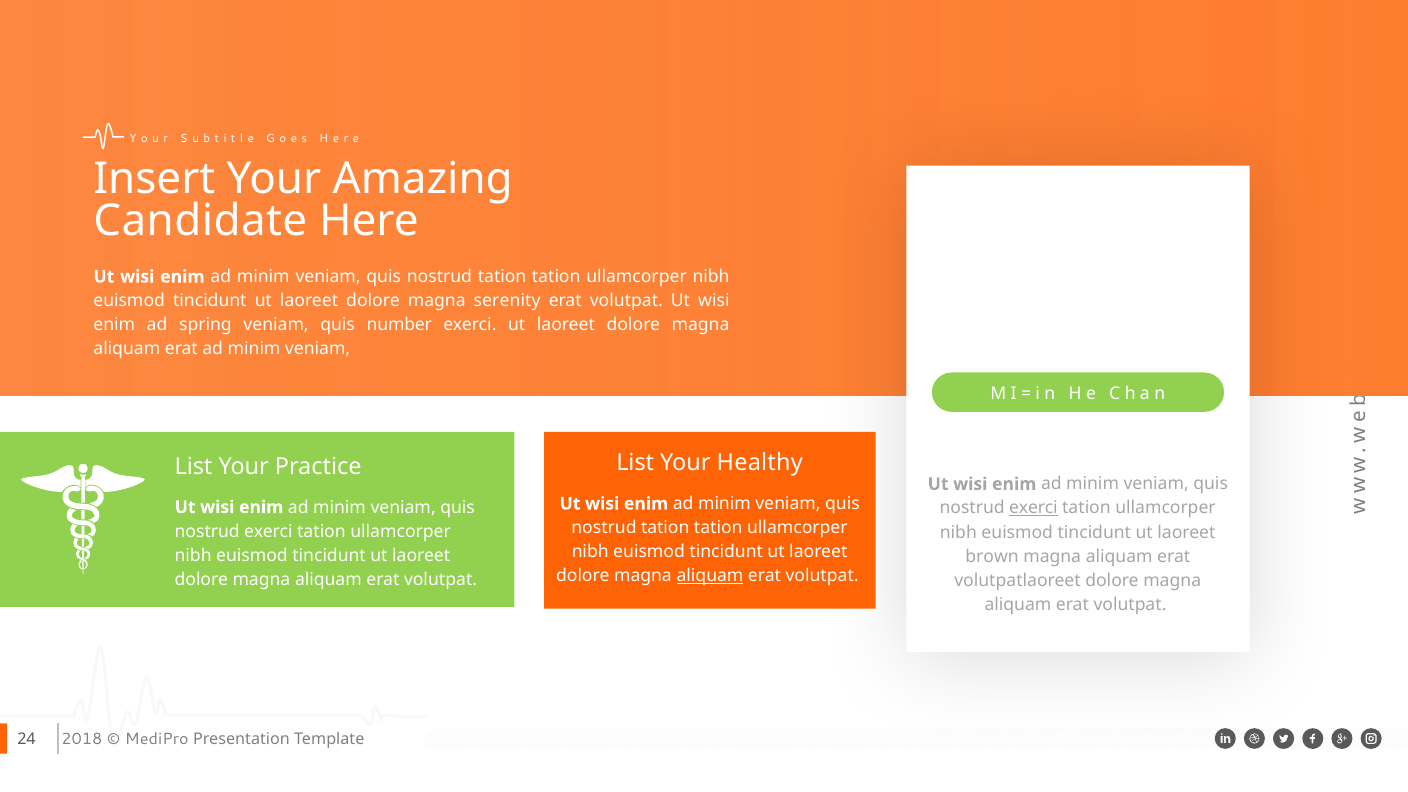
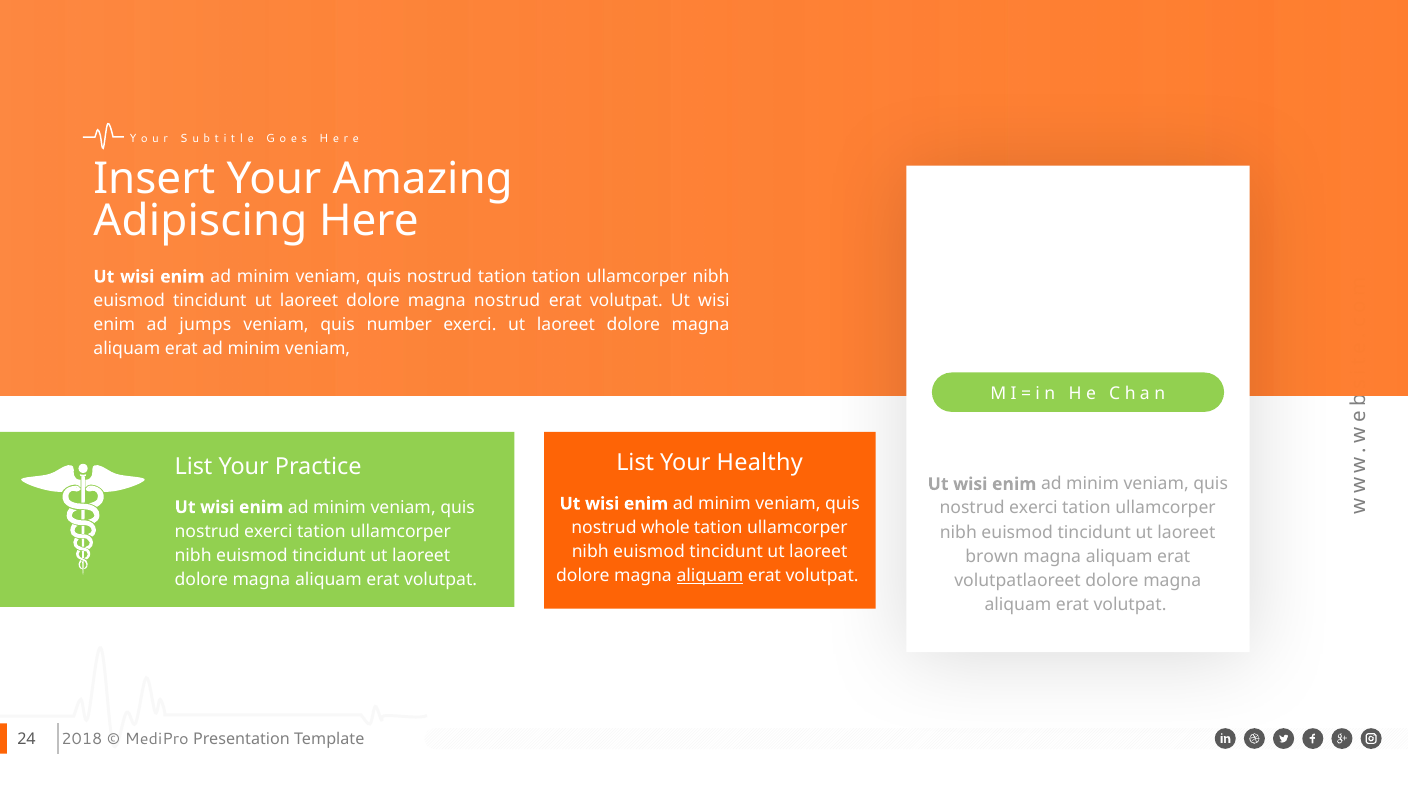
Candidate: Candidate -> Adipiscing (200, 221)
magna serenity: serenity -> nostrud (507, 301)
spring: spring -> jumps (205, 325)
exerci underline: present -> none (1033, 508)
tation: tation -> whole (665, 528)
